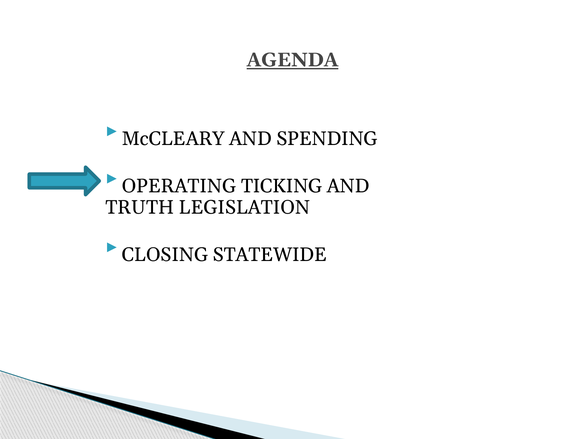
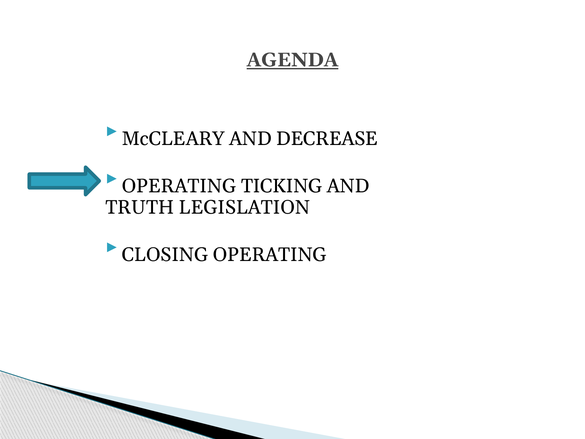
SPENDING: SPENDING -> DECREASE (327, 139)
CLOSING STATEWIDE: STATEWIDE -> OPERATING (270, 255)
